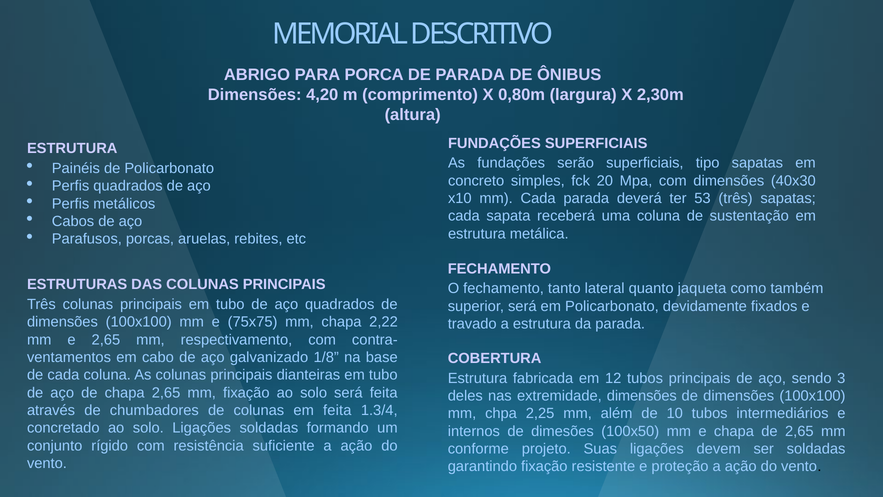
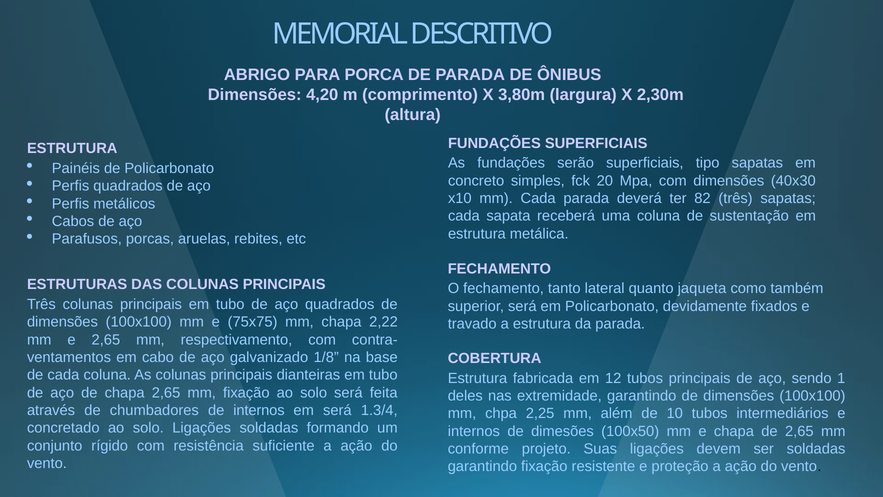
0,80m: 0,80m -> 3,80m (522, 95)
53: 53 -> 82 (702, 198)
3: 3 -> 1 (841, 378)
extremidade dimensões: dimensões -> garantindo (642, 396)
de colunas: colunas -> internos (259, 410)
em feita: feita -> será (337, 410)
